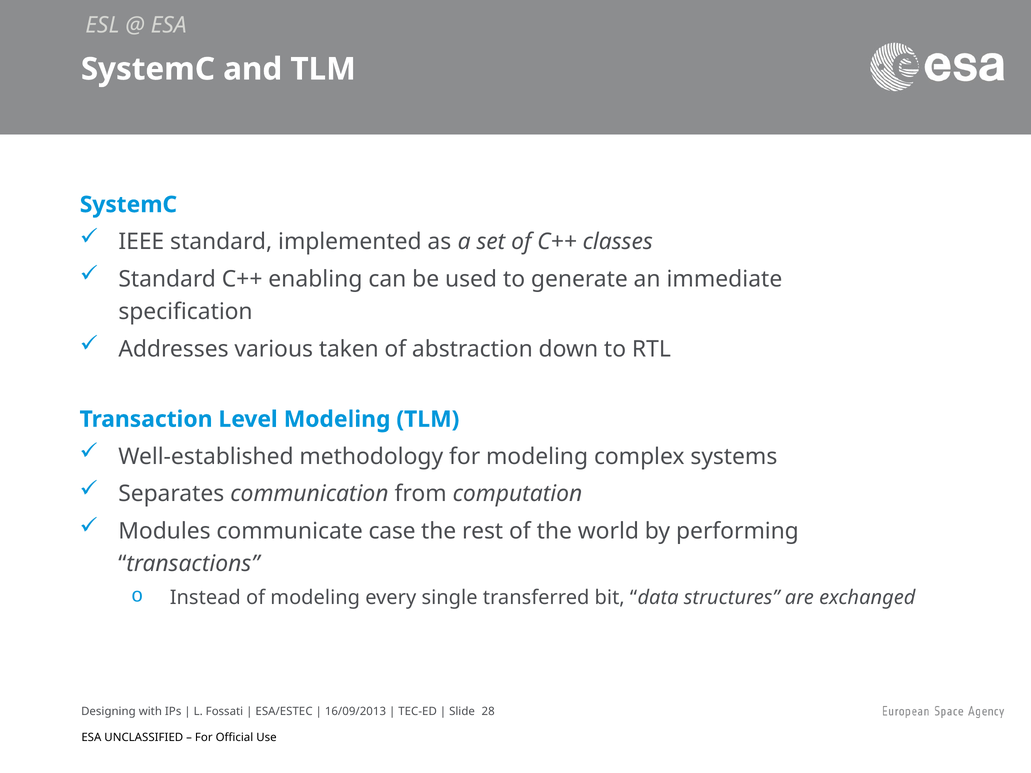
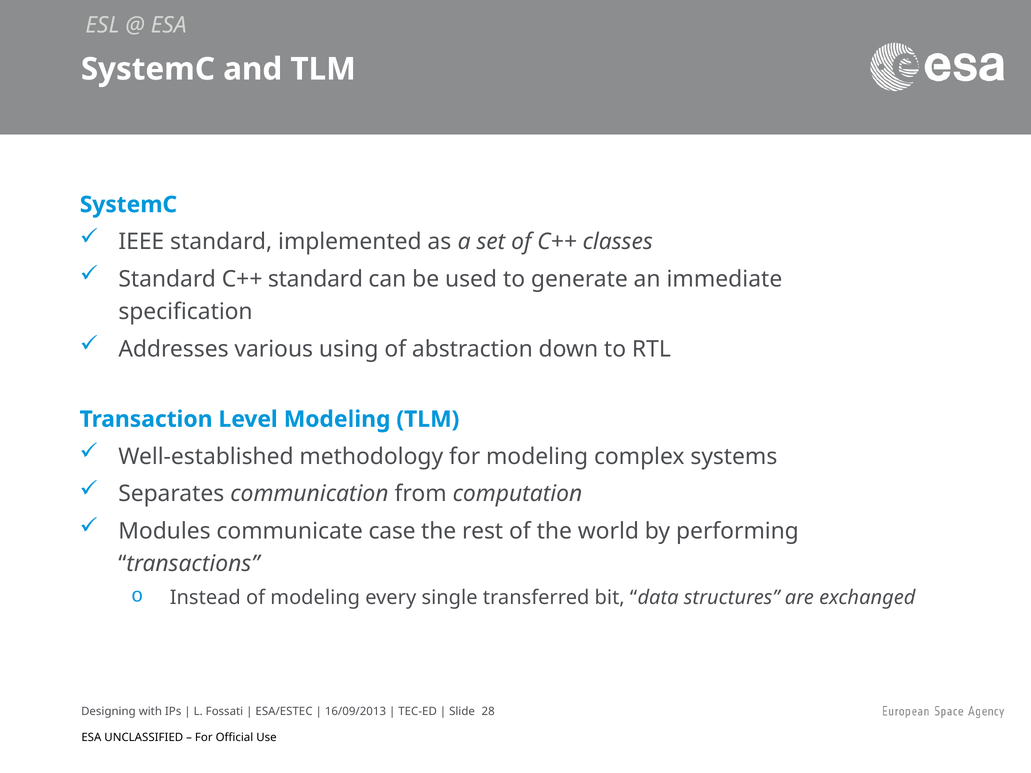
C++ enabling: enabling -> standard (316, 279)
taken: taken -> using (349, 349)
